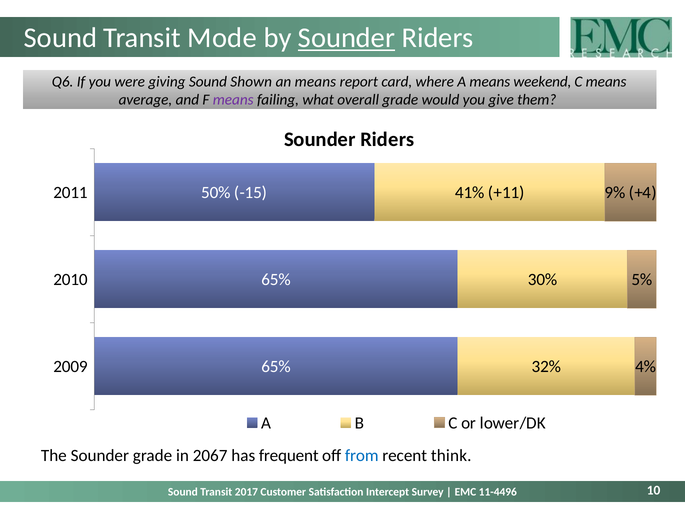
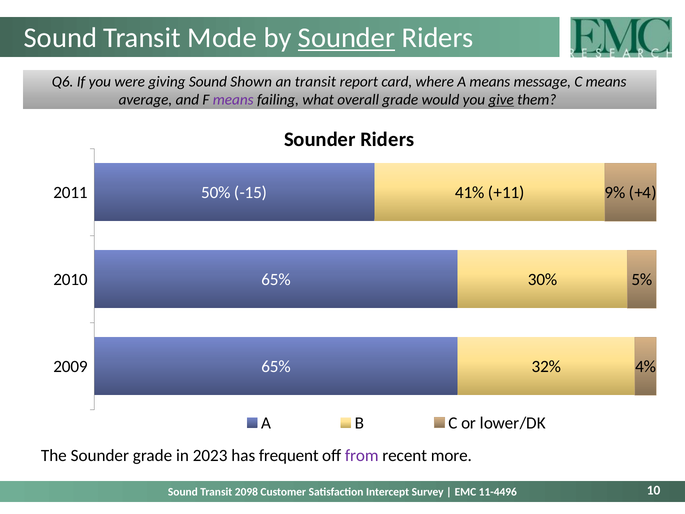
an means: means -> transit (315, 81)
weekend: weekend -> message (542, 81)
give underline: none -> present (501, 100)
2067: 2067 -> 2023 (210, 455)
from colour: blue -> purple (362, 455)
think: think -> more (451, 455)
2017: 2017 -> 2098 (246, 492)
